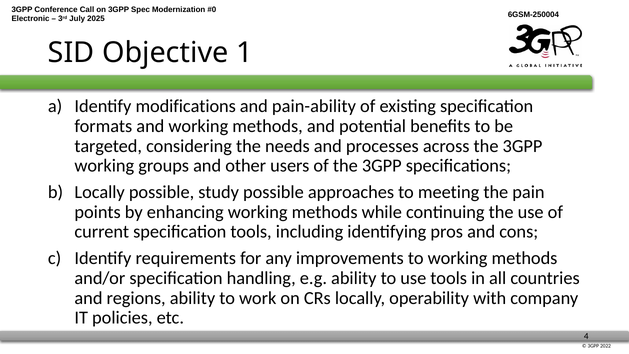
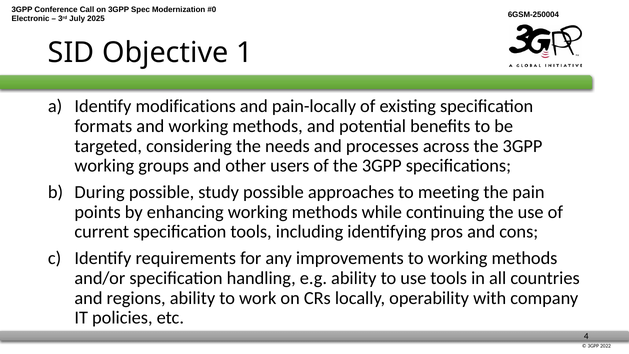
pain-ability: pain-ability -> pain-locally (314, 106)
Locally: Locally -> During (100, 192)
